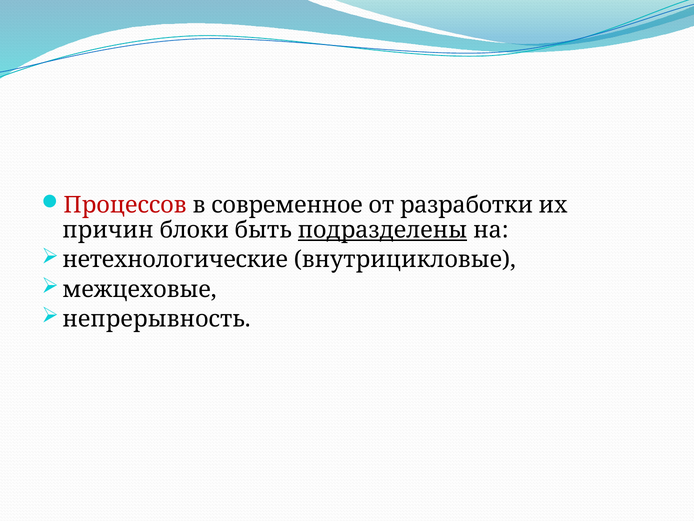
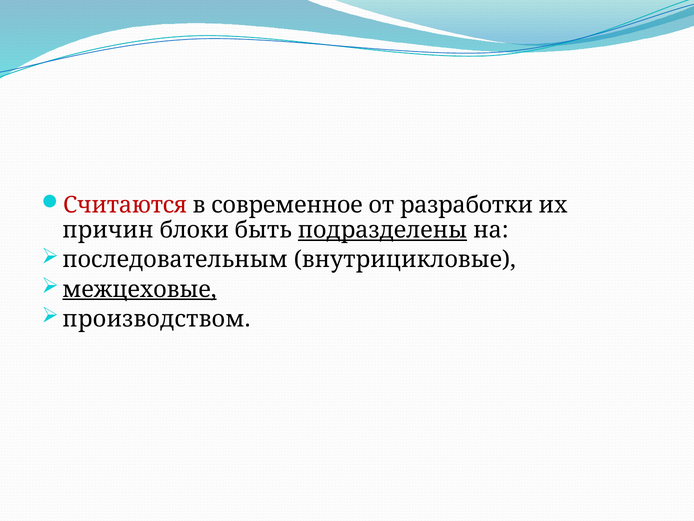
Процессов: Процессов -> Считаются (125, 205)
нетехнологические: нетехнологические -> последовательным (175, 260)
межцеховые underline: none -> present (139, 289)
непрерывность: непрерывность -> производством (156, 319)
